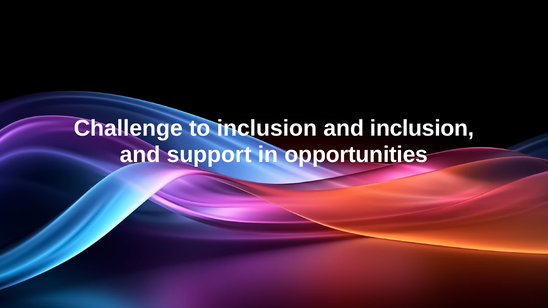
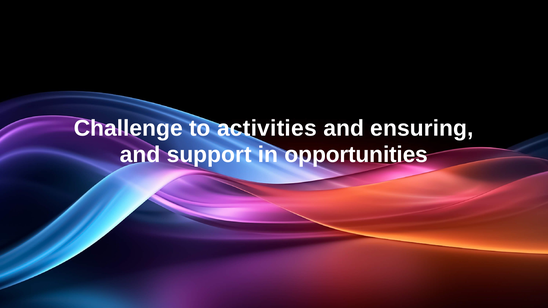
to inclusion: inclusion -> activities (267, 128)
and inclusion: inclusion -> ensuring (422, 128)
